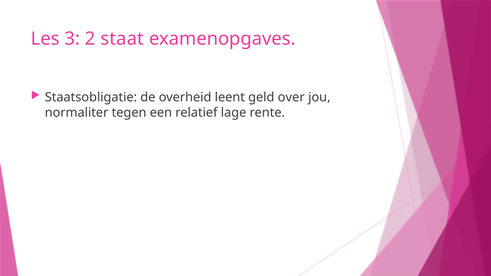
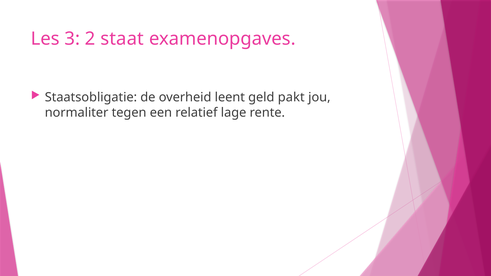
over: over -> pakt (291, 97)
